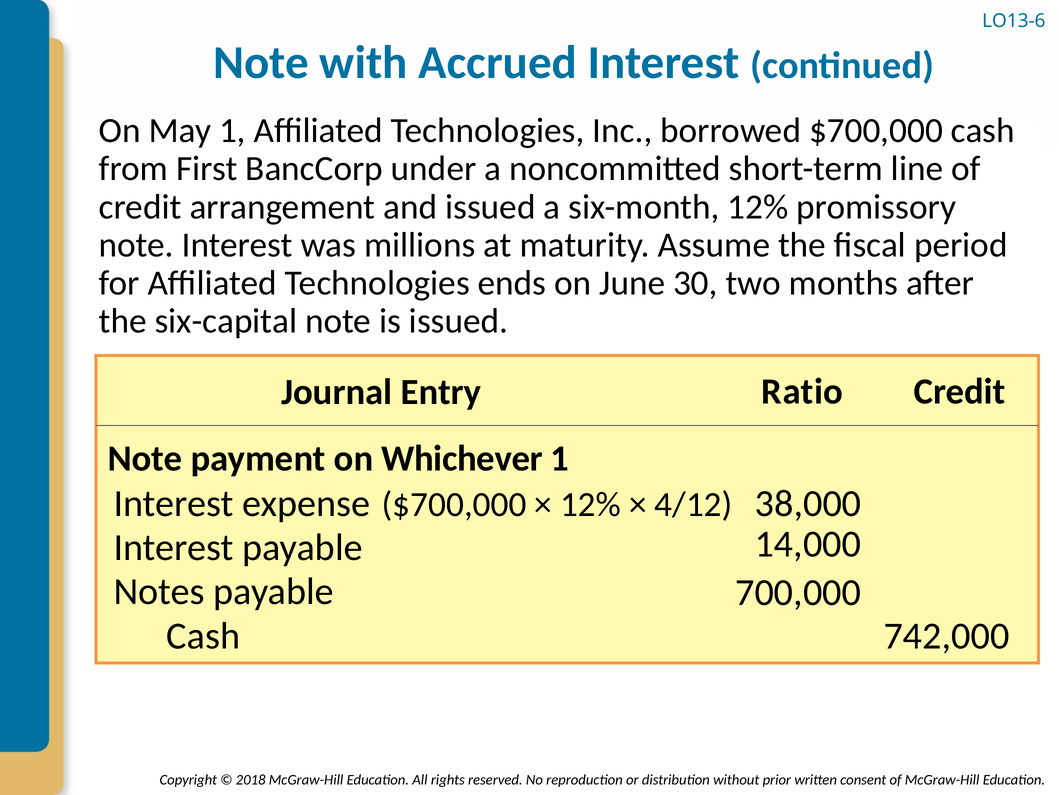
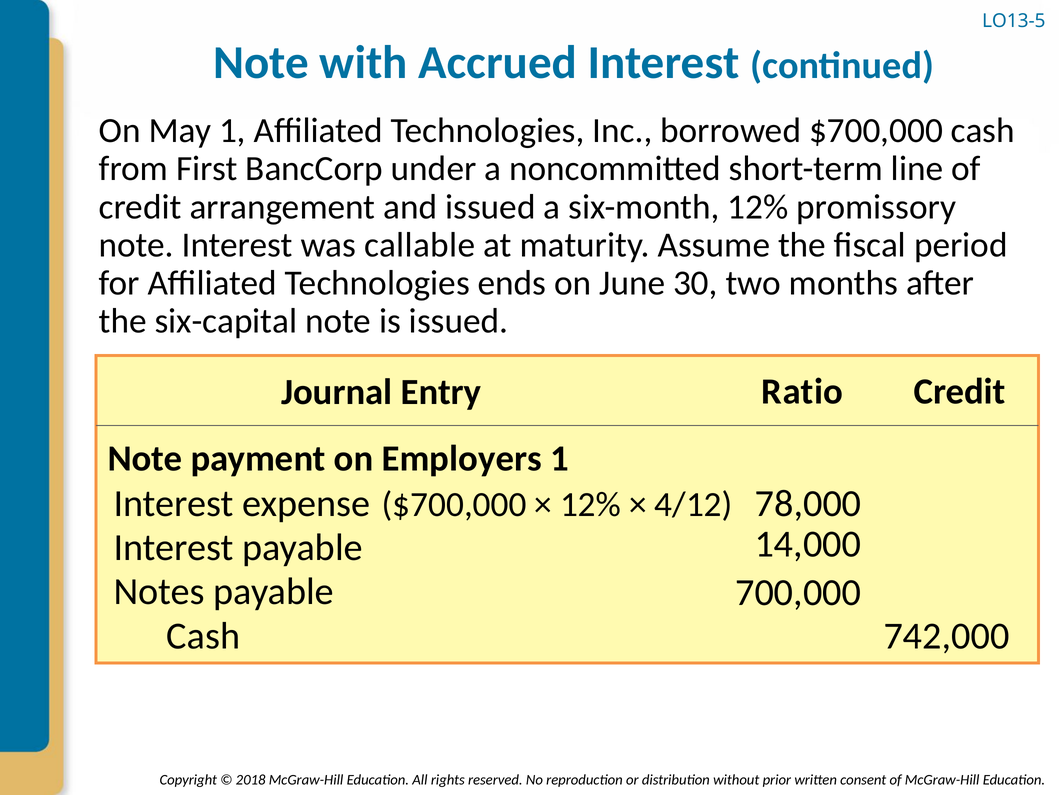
LO13-6: LO13-6 -> LO13-5 (1014, 21)
millions: millions -> callable (420, 245)
Whichever: Whichever -> Employers (462, 458)
38,000: 38,000 -> 78,000 (808, 503)
